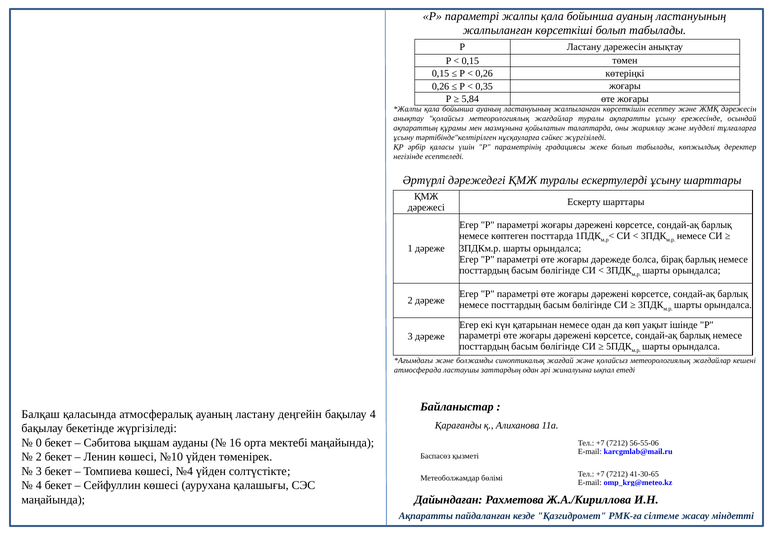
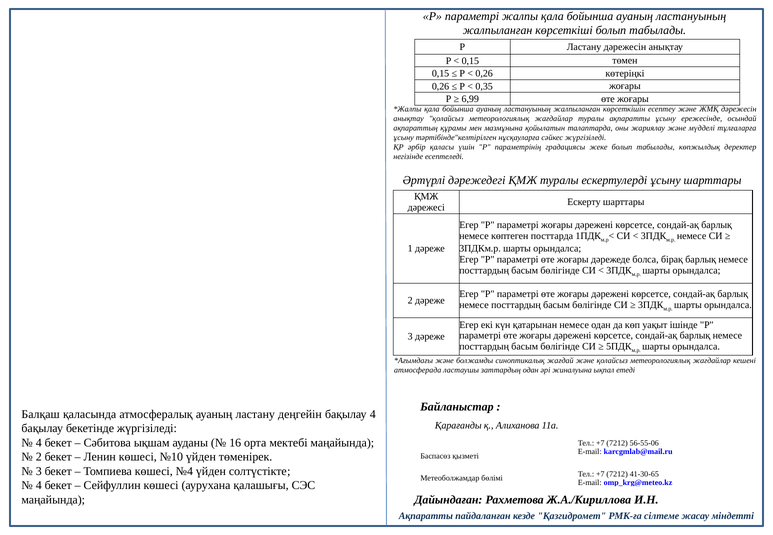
5,84: 5,84 -> 6,99 (470, 99)
0: 0 -> 4 (39, 443)
